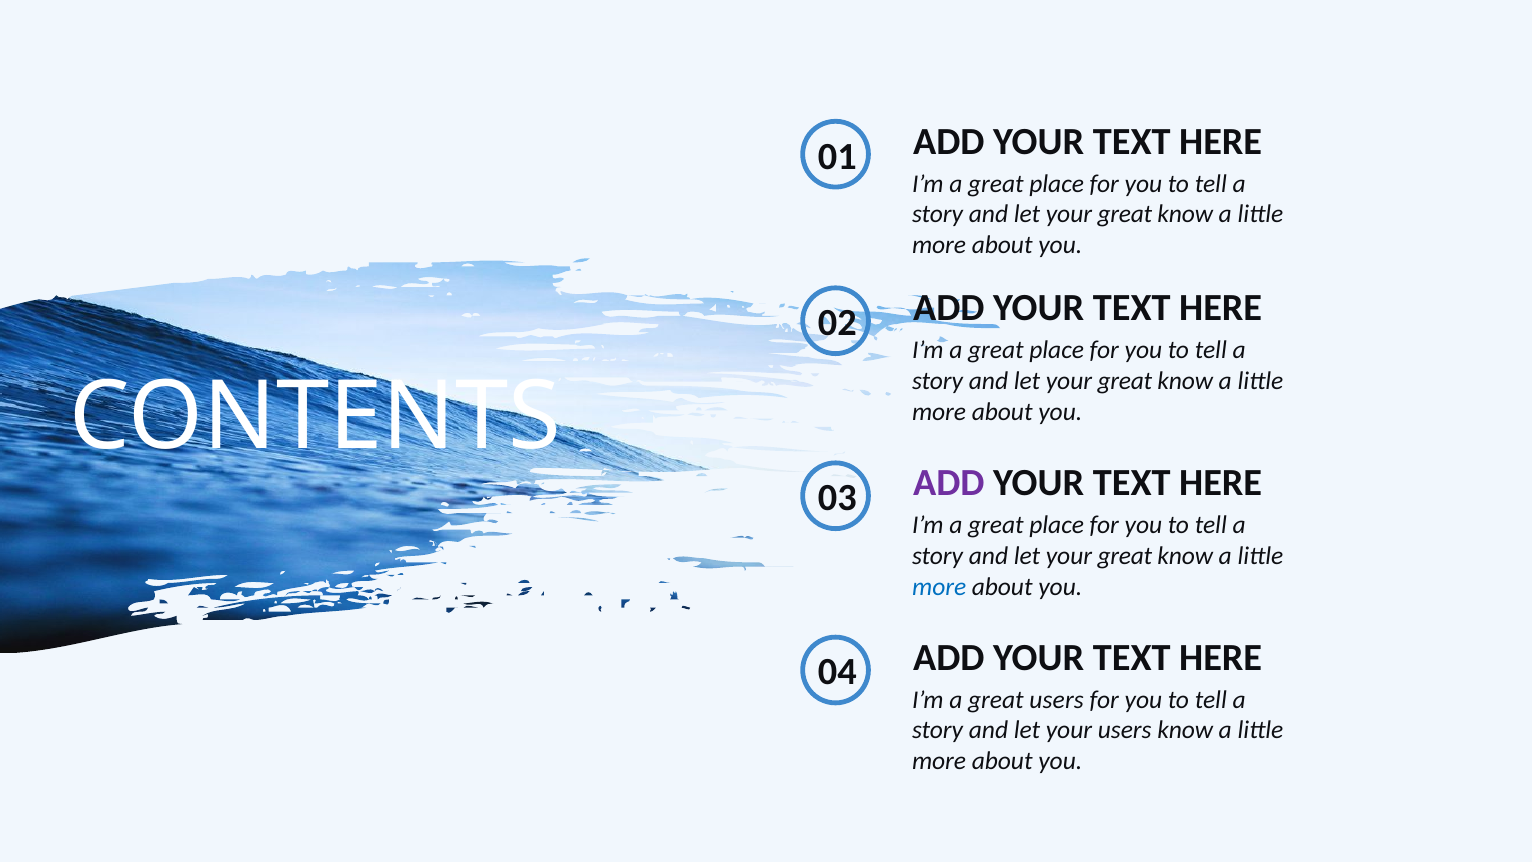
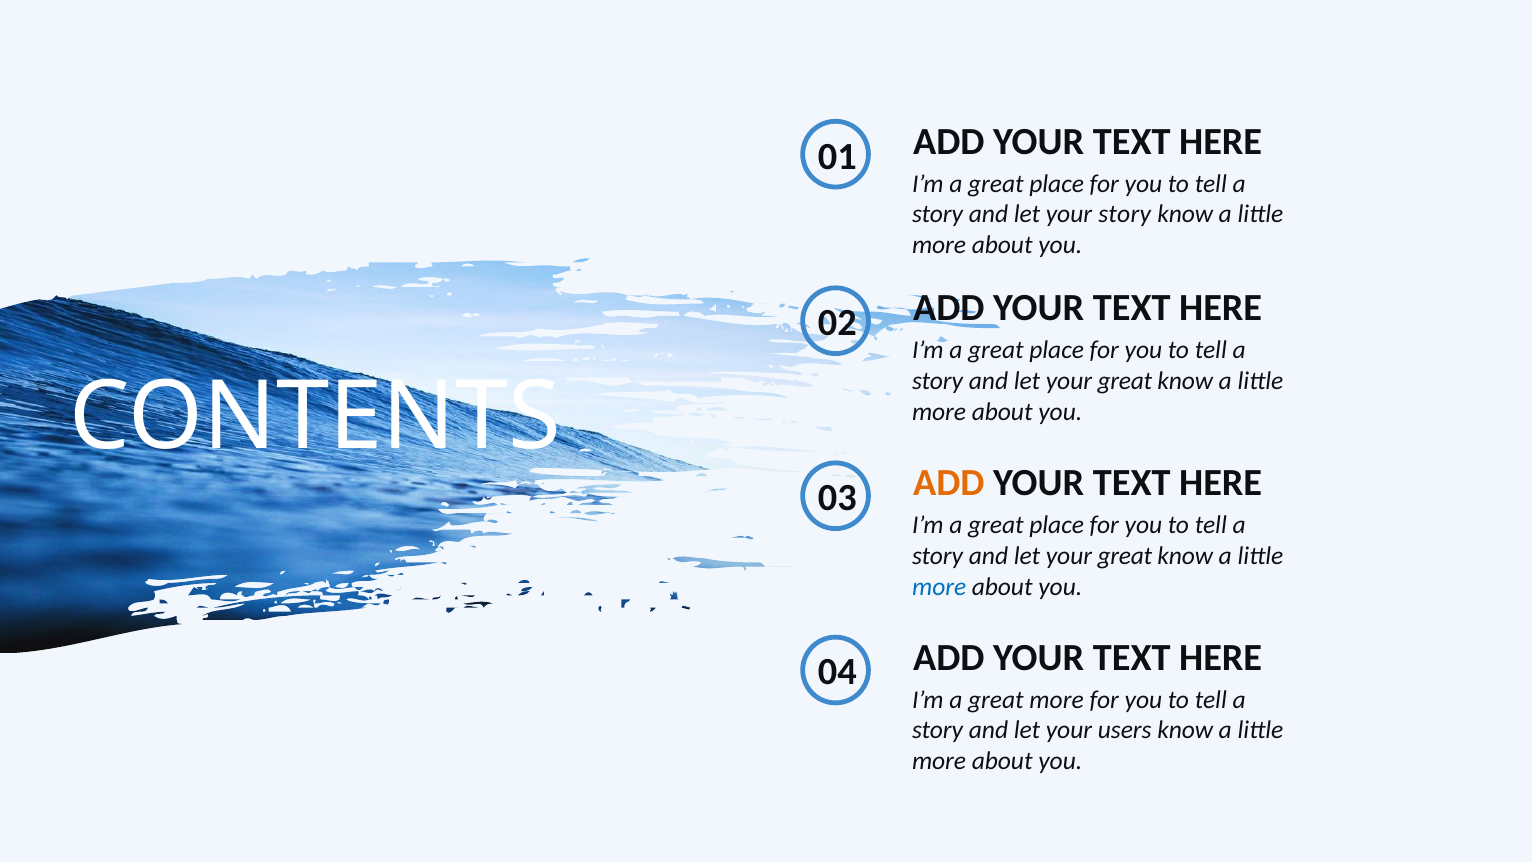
great: great -> story (1125, 214)
ADD colour: purple -> orange (949, 483)
great users: users -> more (1057, 699)
